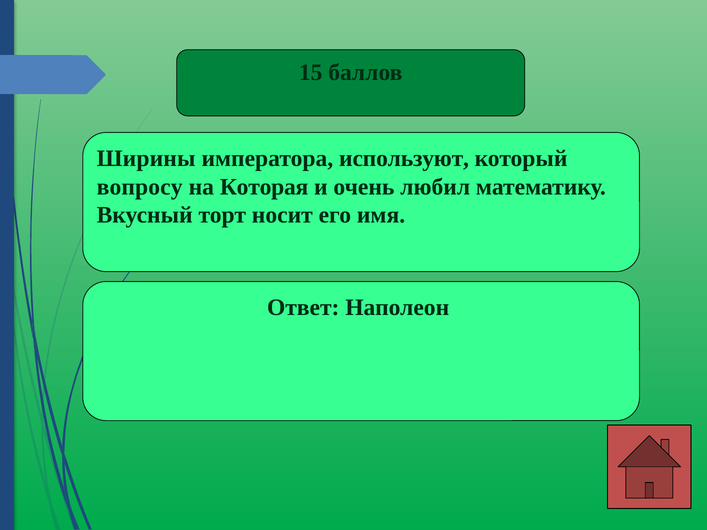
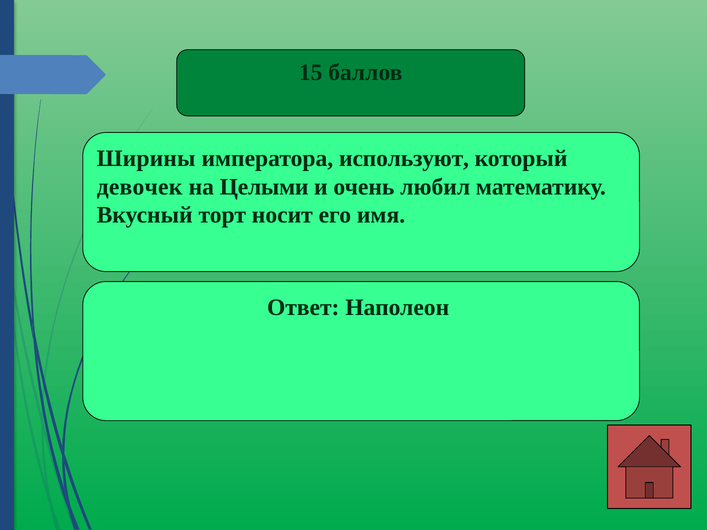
вопросу: вопросу -> девочек (140, 187)
Которая: Которая -> Целыми (264, 187)
